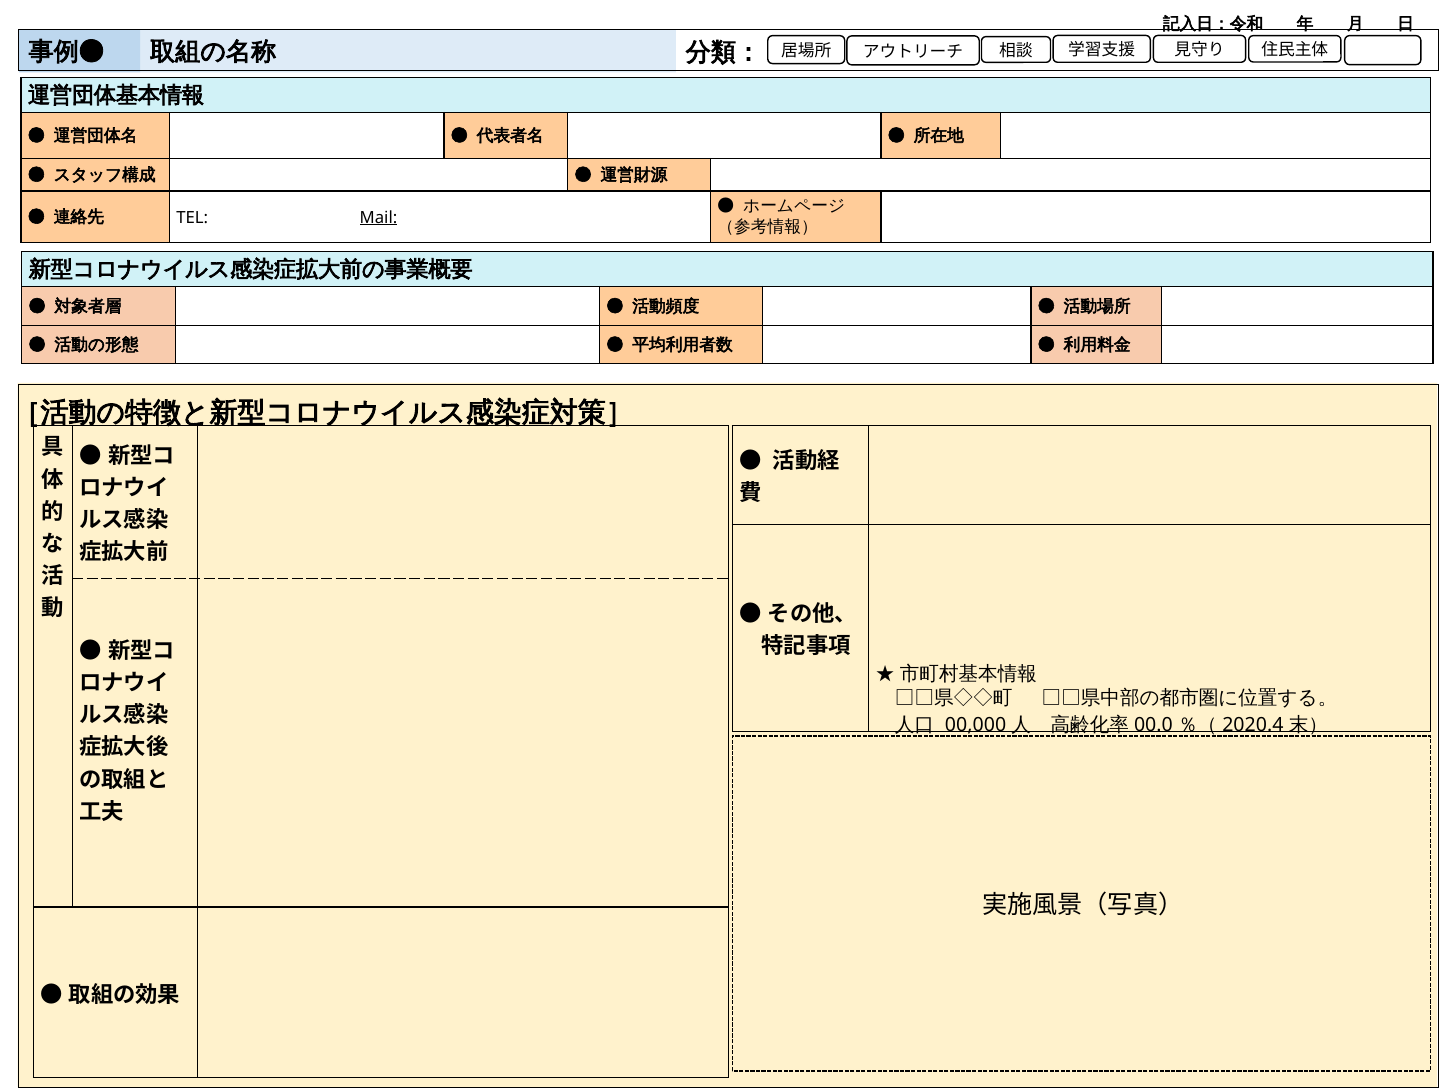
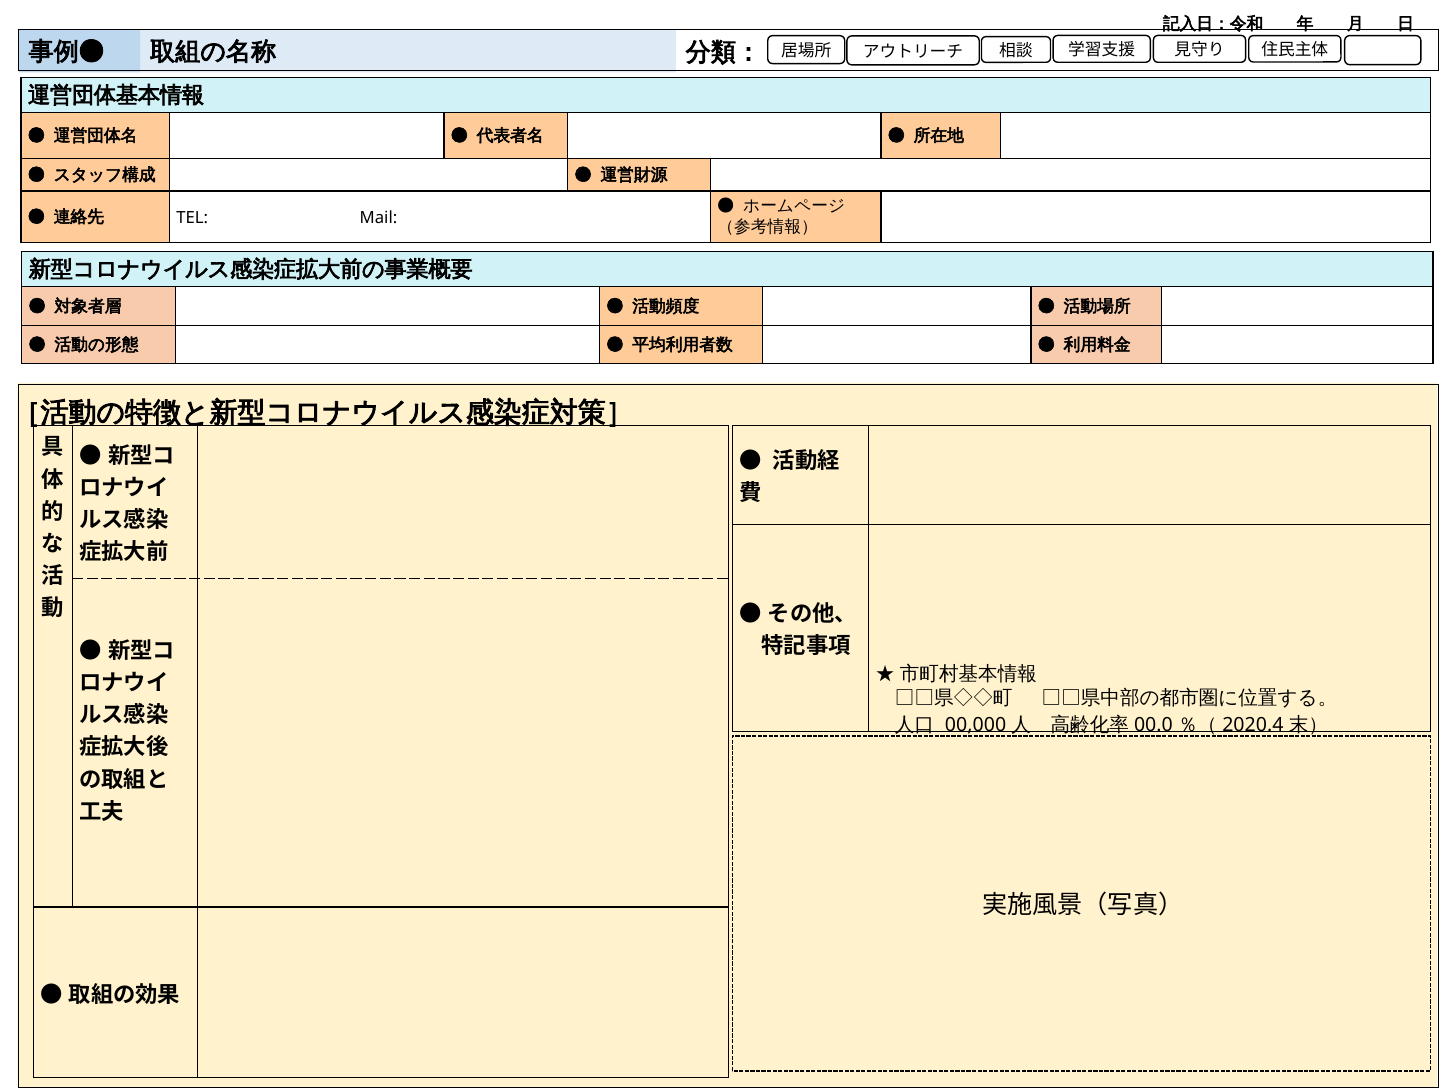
Mail underline: present -> none (378, 218)
